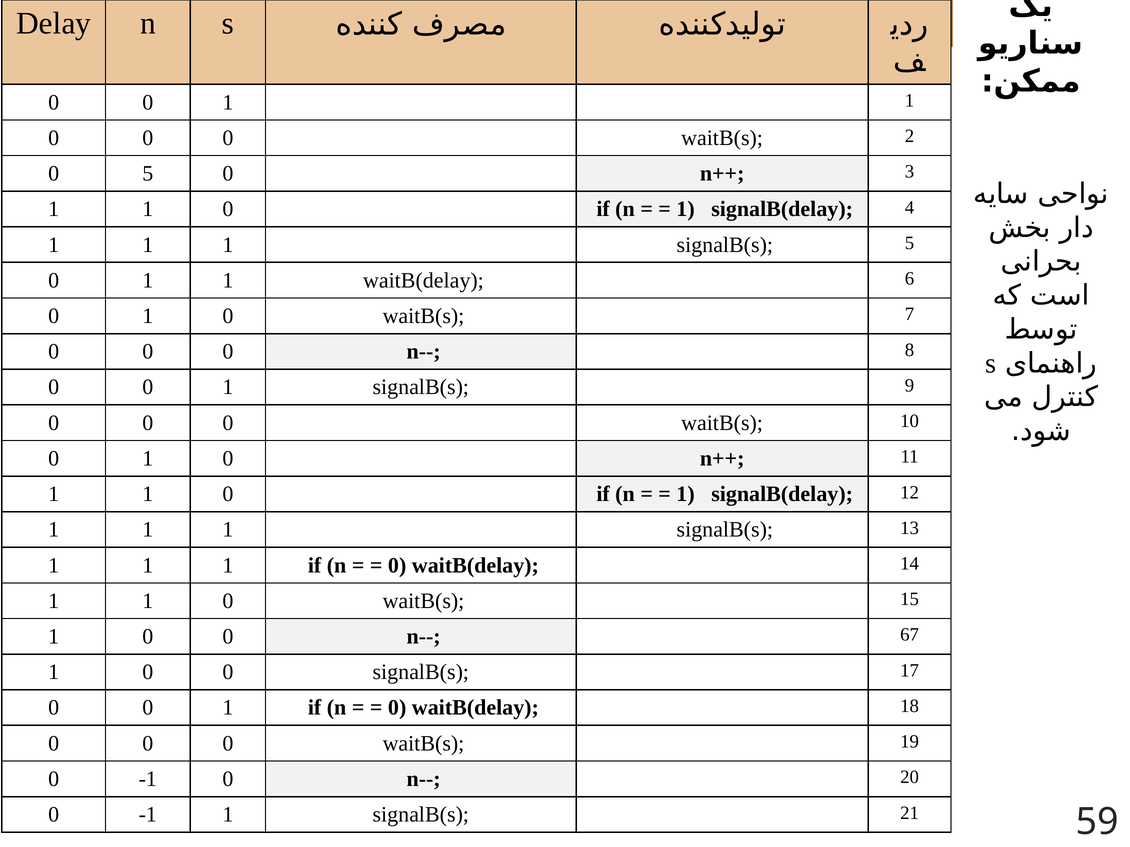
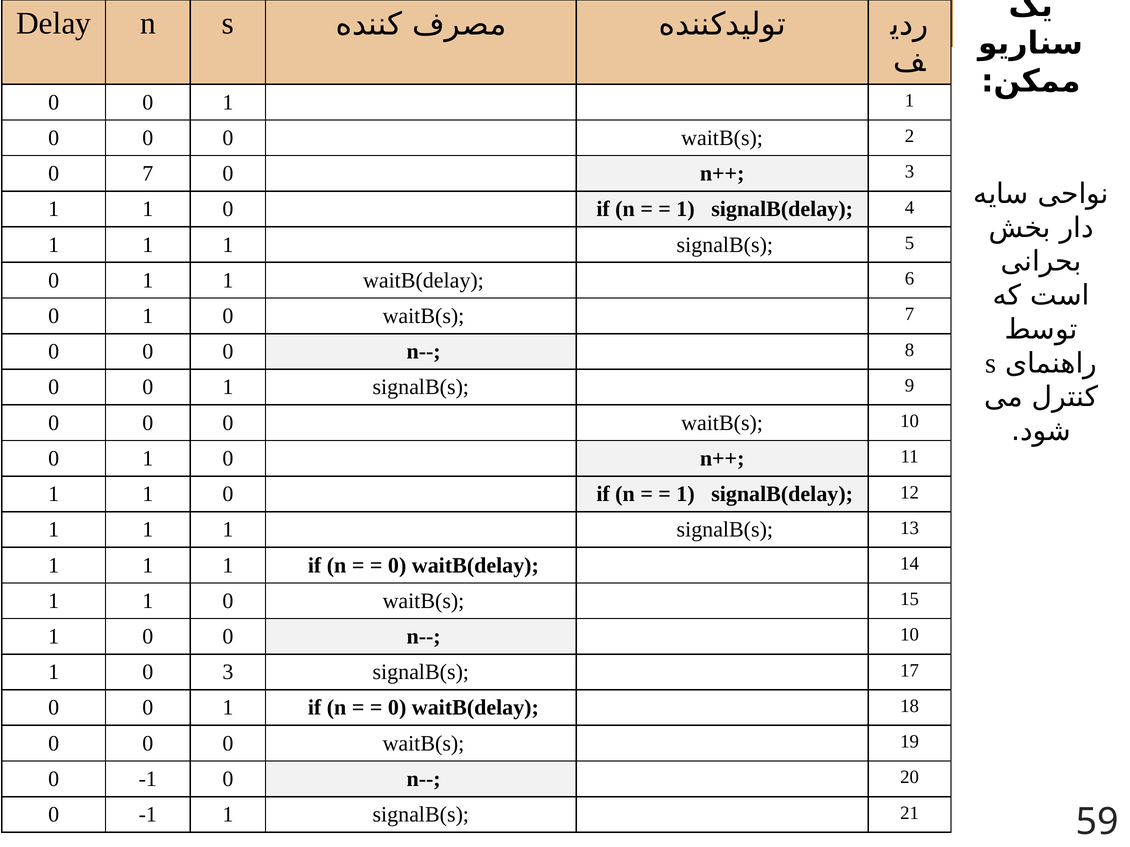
0 5: 5 -> 7 (148, 174)
n-- 67: 67 -> 10 (910, 635)
0: 0 -> 3 (228, 673)
